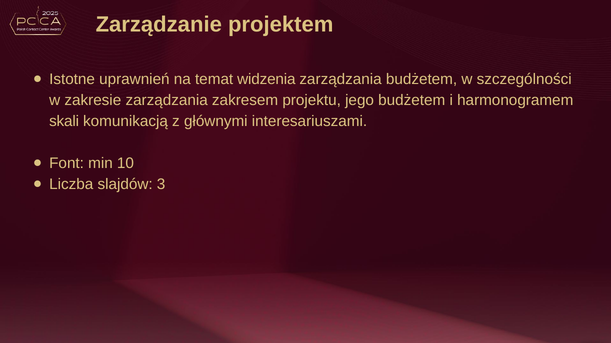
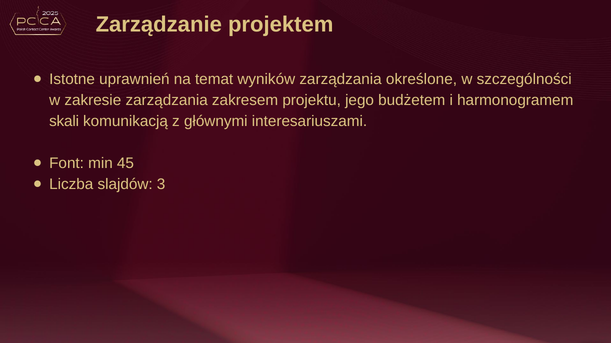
widzenia: widzenia -> wyników (266, 79)
zarządzania budżetem: budżetem -> określone (422, 79)
10: 10 -> 45 (125, 164)
